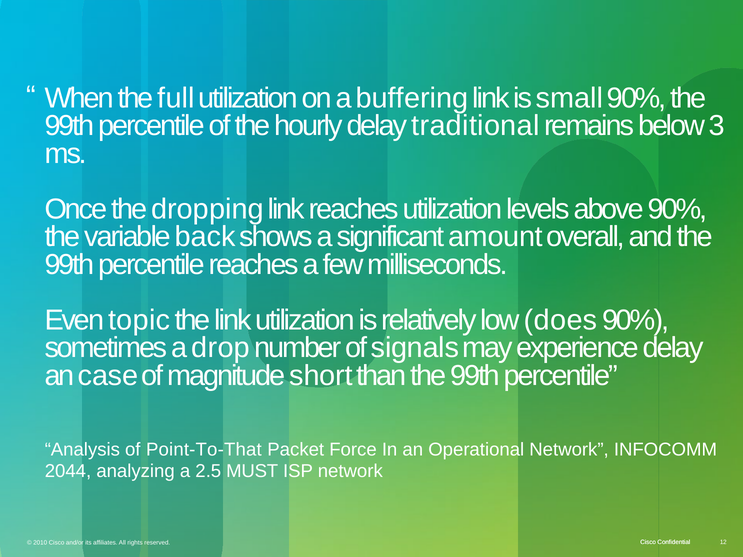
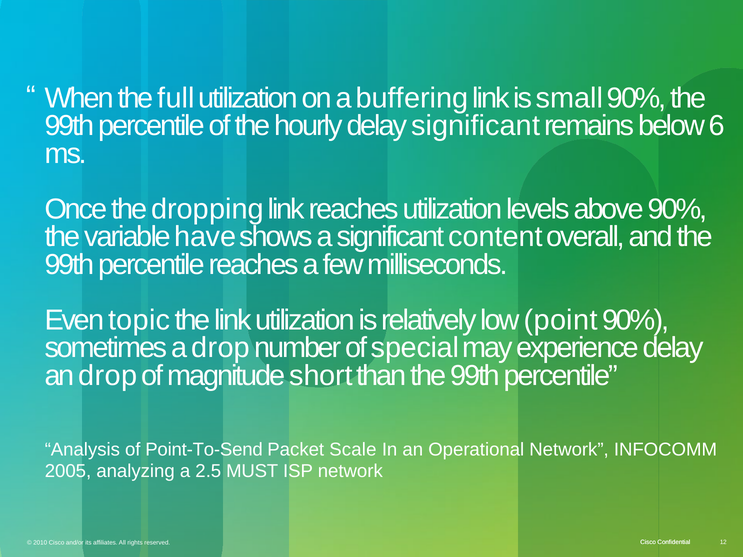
delay traditional: traditional -> significant (476, 126)
3: 3 -> 6 (717, 126)
back: back -> have (205, 237)
amount: amount -> content (495, 237)
does: does -> point (561, 320)
signals: signals -> special (415, 348)
an case: case -> drop (108, 376)
Point-To-That: Point-To-That -> Point-To-Send (204, 450)
Force: Force -> Scale (353, 450)
2044: 2044 -> 2005 (68, 471)
